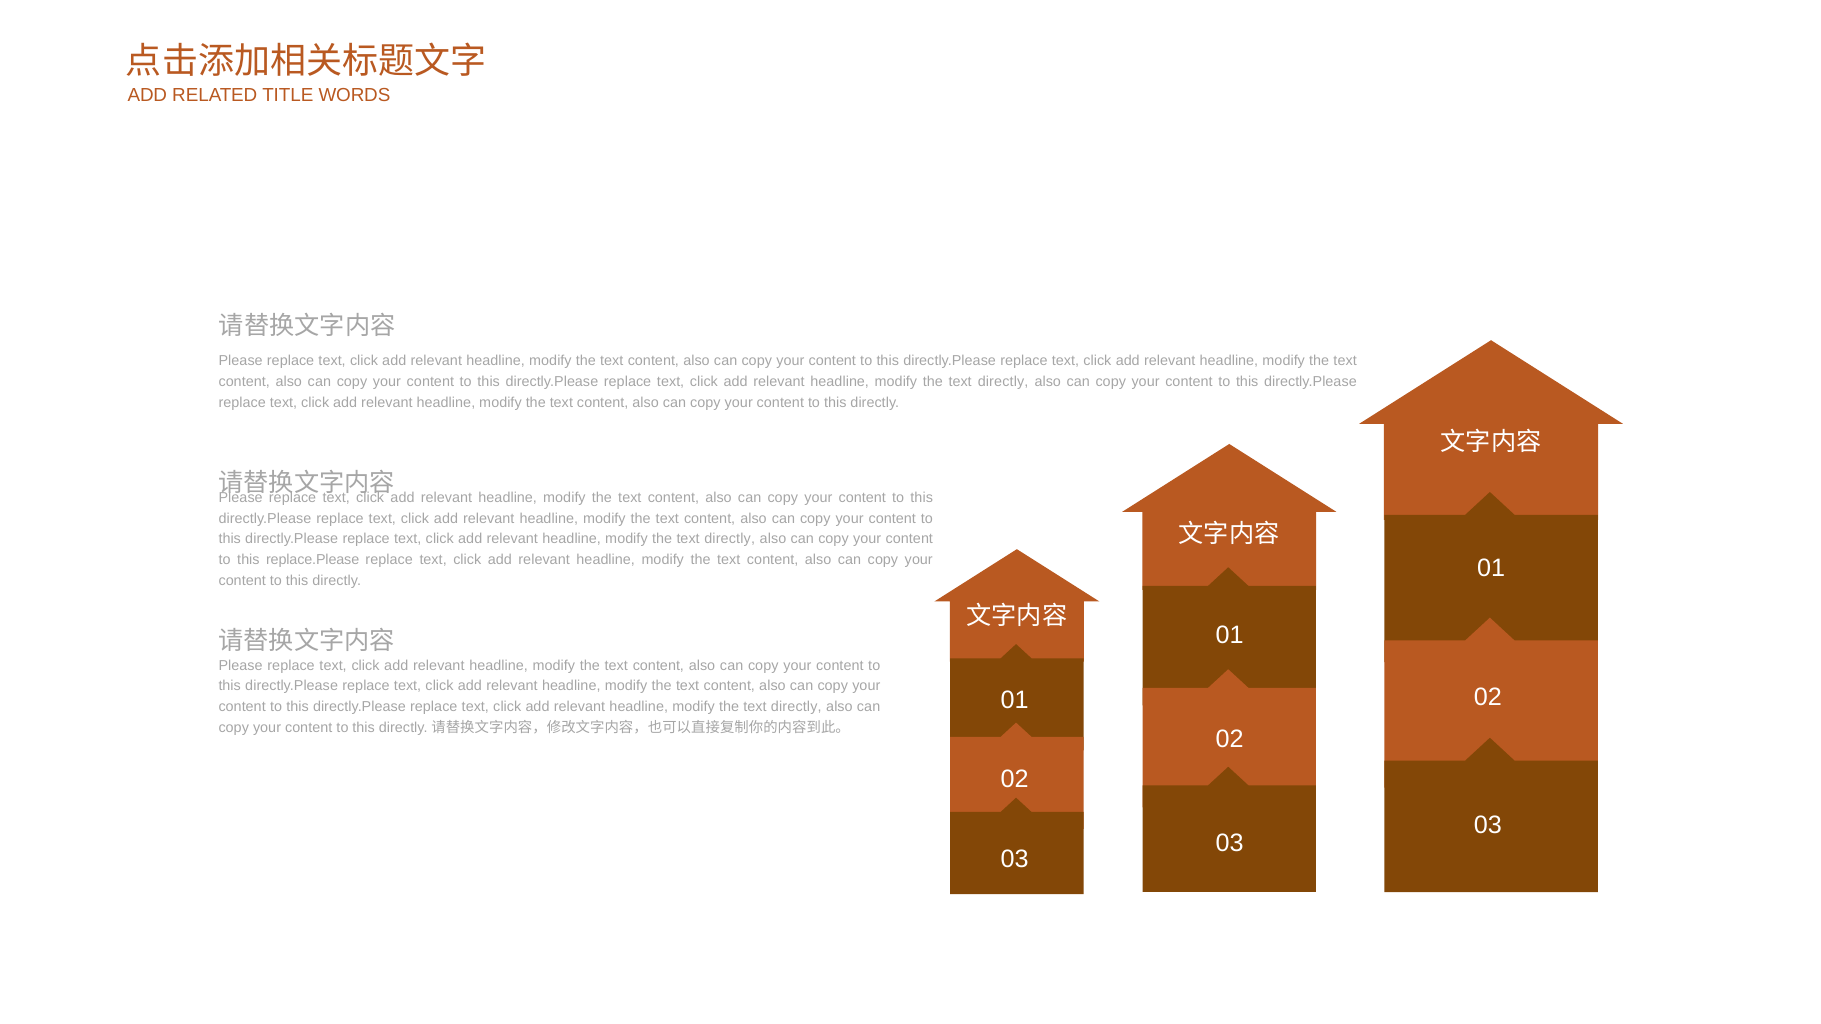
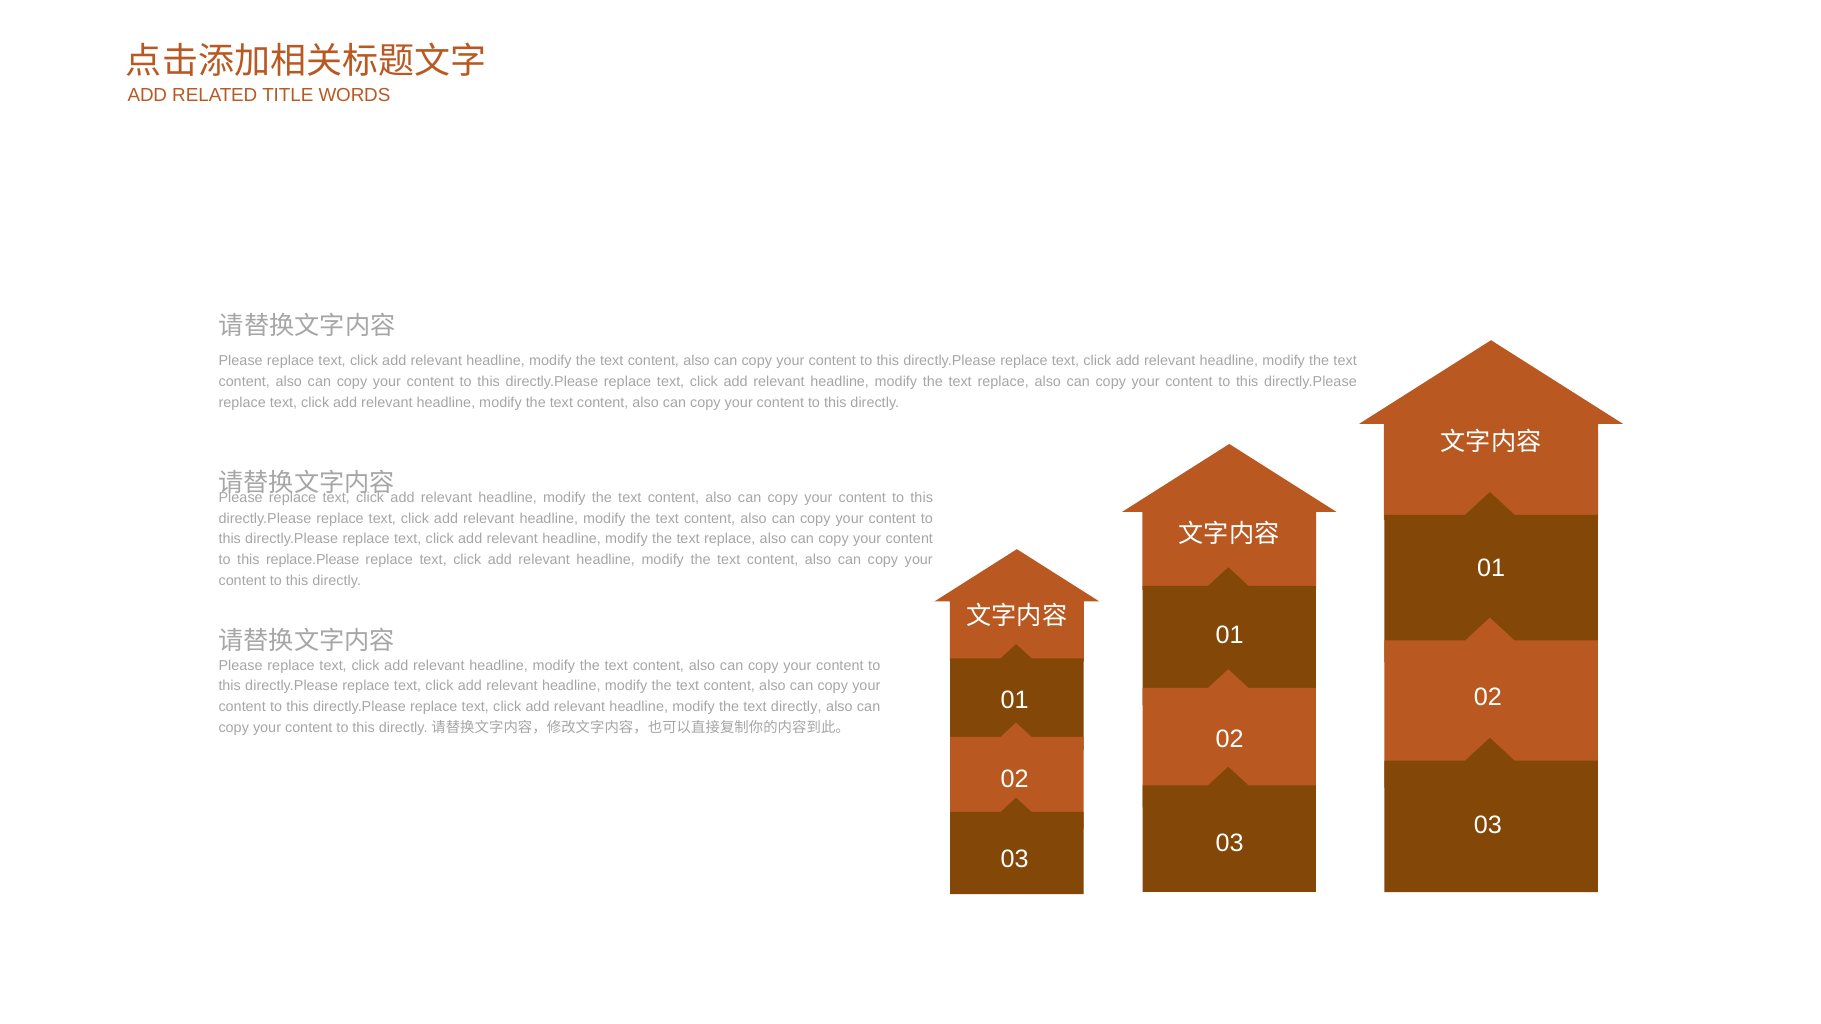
directly: directly -> replace (1003, 382)
directly: directly -> replace (730, 539)
